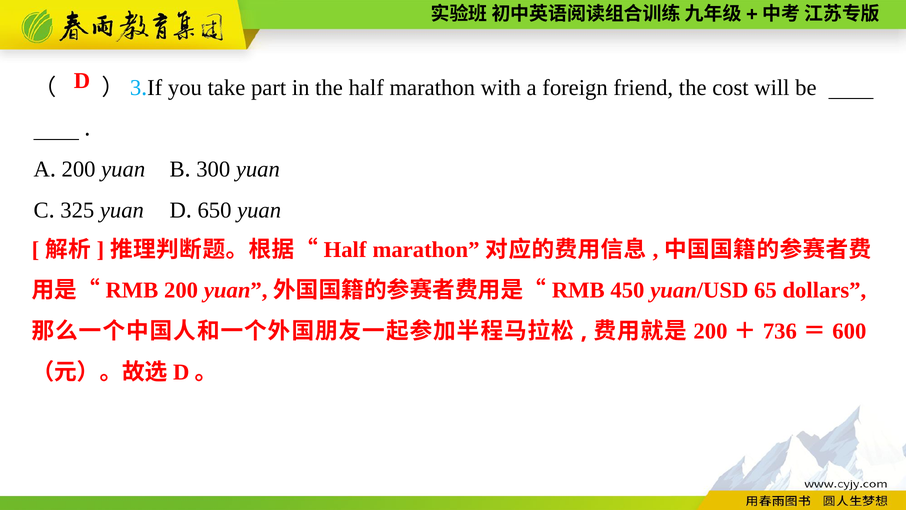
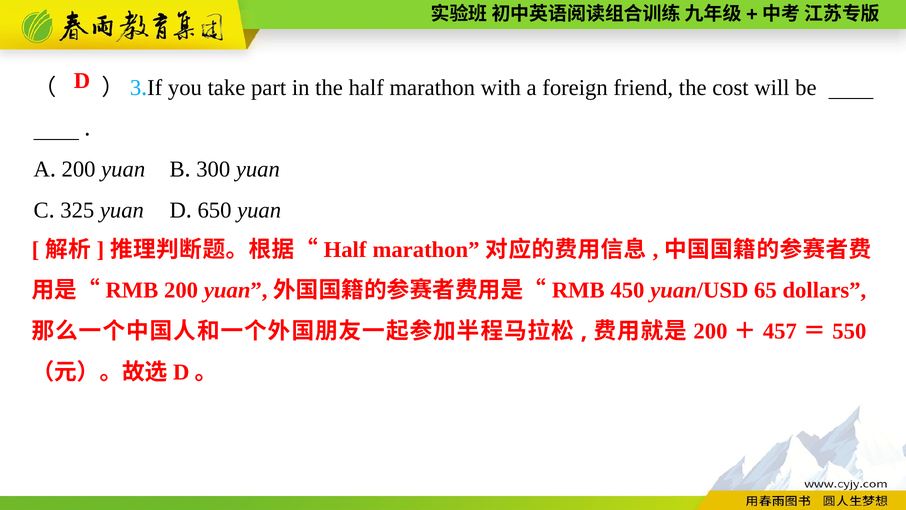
736: 736 -> 457 (780, 331)
600: 600 -> 550 (849, 331)
